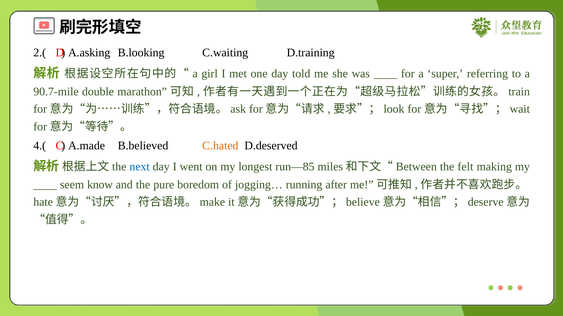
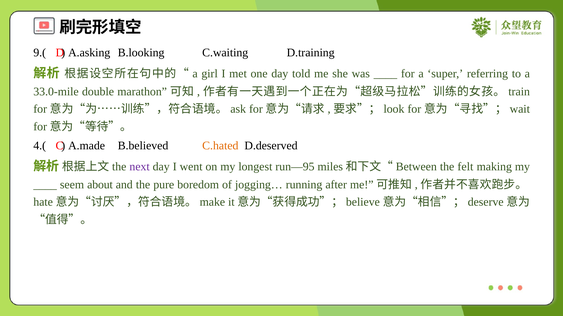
2.(: 2.( -> 9.( (40, 53)
90.7-mile: 90.7-mile -> 33.0-mile (56, 92)
next colour: blue -> purple (140, 167)
run—85: run—85 -> run—95 (295, 167)
know: know -> about (100, 185)
